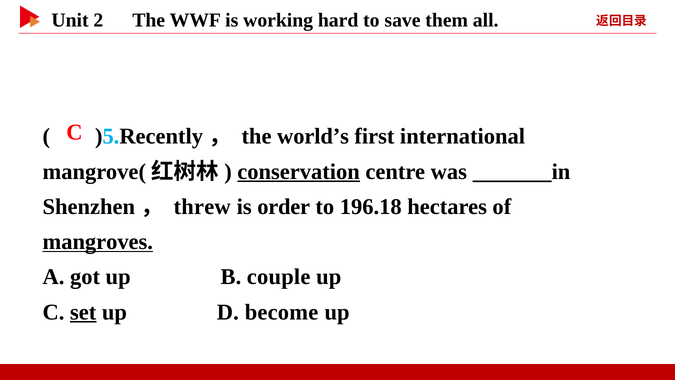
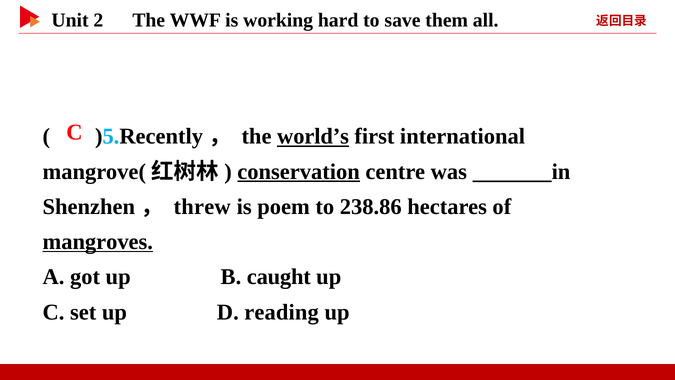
world’s underline: none -> present (313, 136)
order: order -> poem (284, 207)
196.18: 196.18 -> 238.86 (371, 207)
couple: couple -> caught (279, 277)
set underline: present -> none (83, 312)
become: become -> reading (282, 312)
